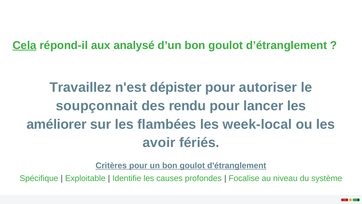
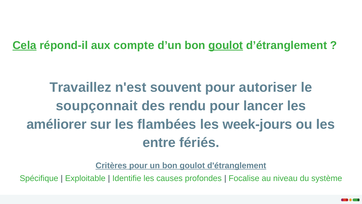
analysé: analysé -> compte (134, 45)
goulot underline: none -> present (226, 45)
dépister: dépister -> souvent (176, 87)
week-local: week-local -> week-jours (257, 124)
avoir: avoir -> entre (159, 142)
